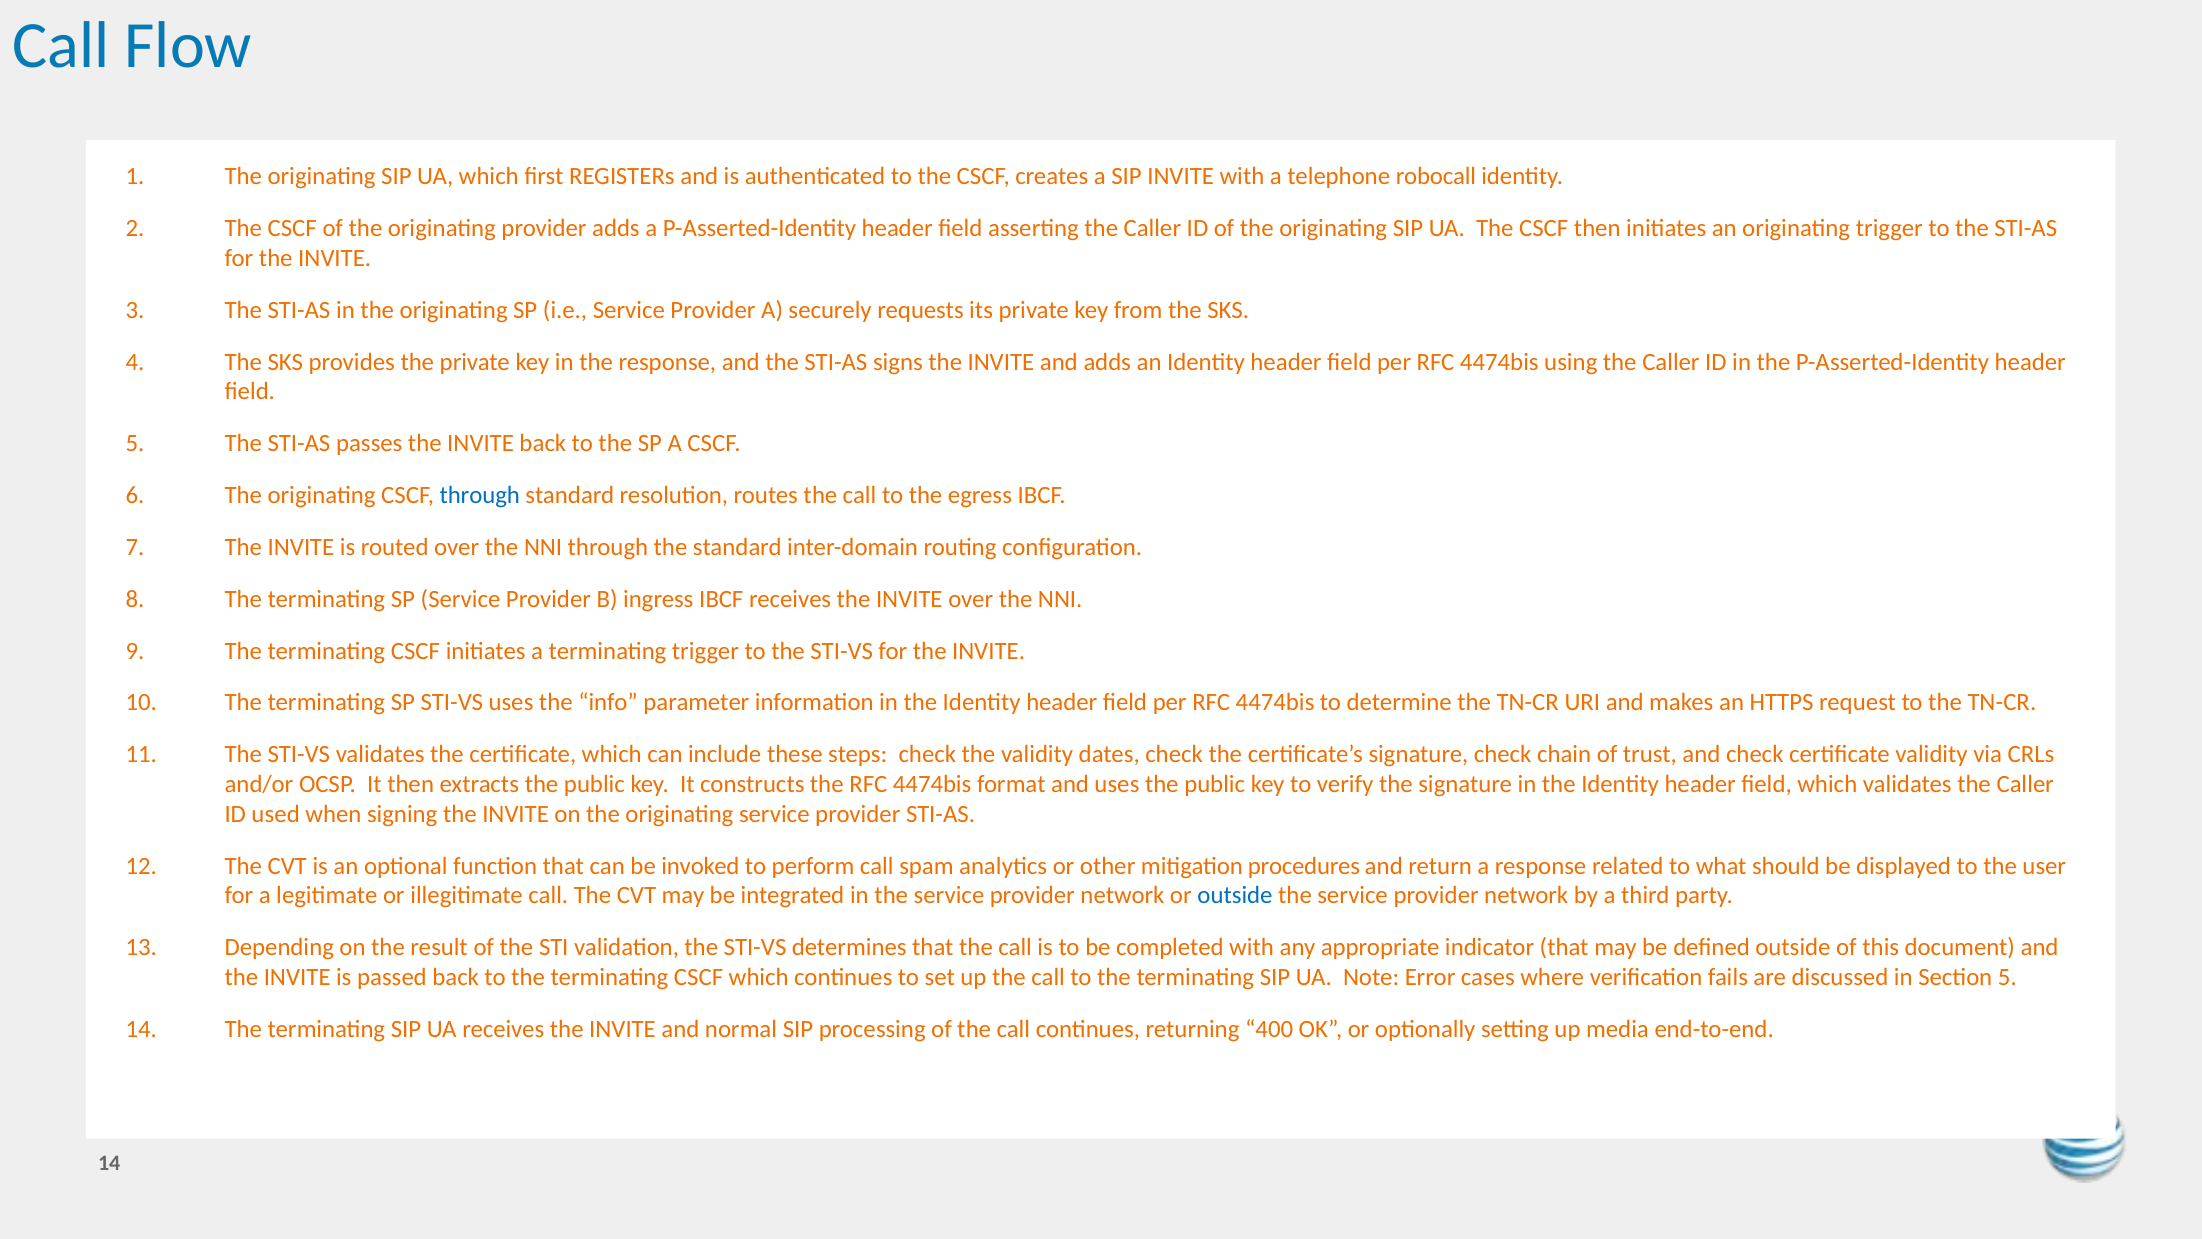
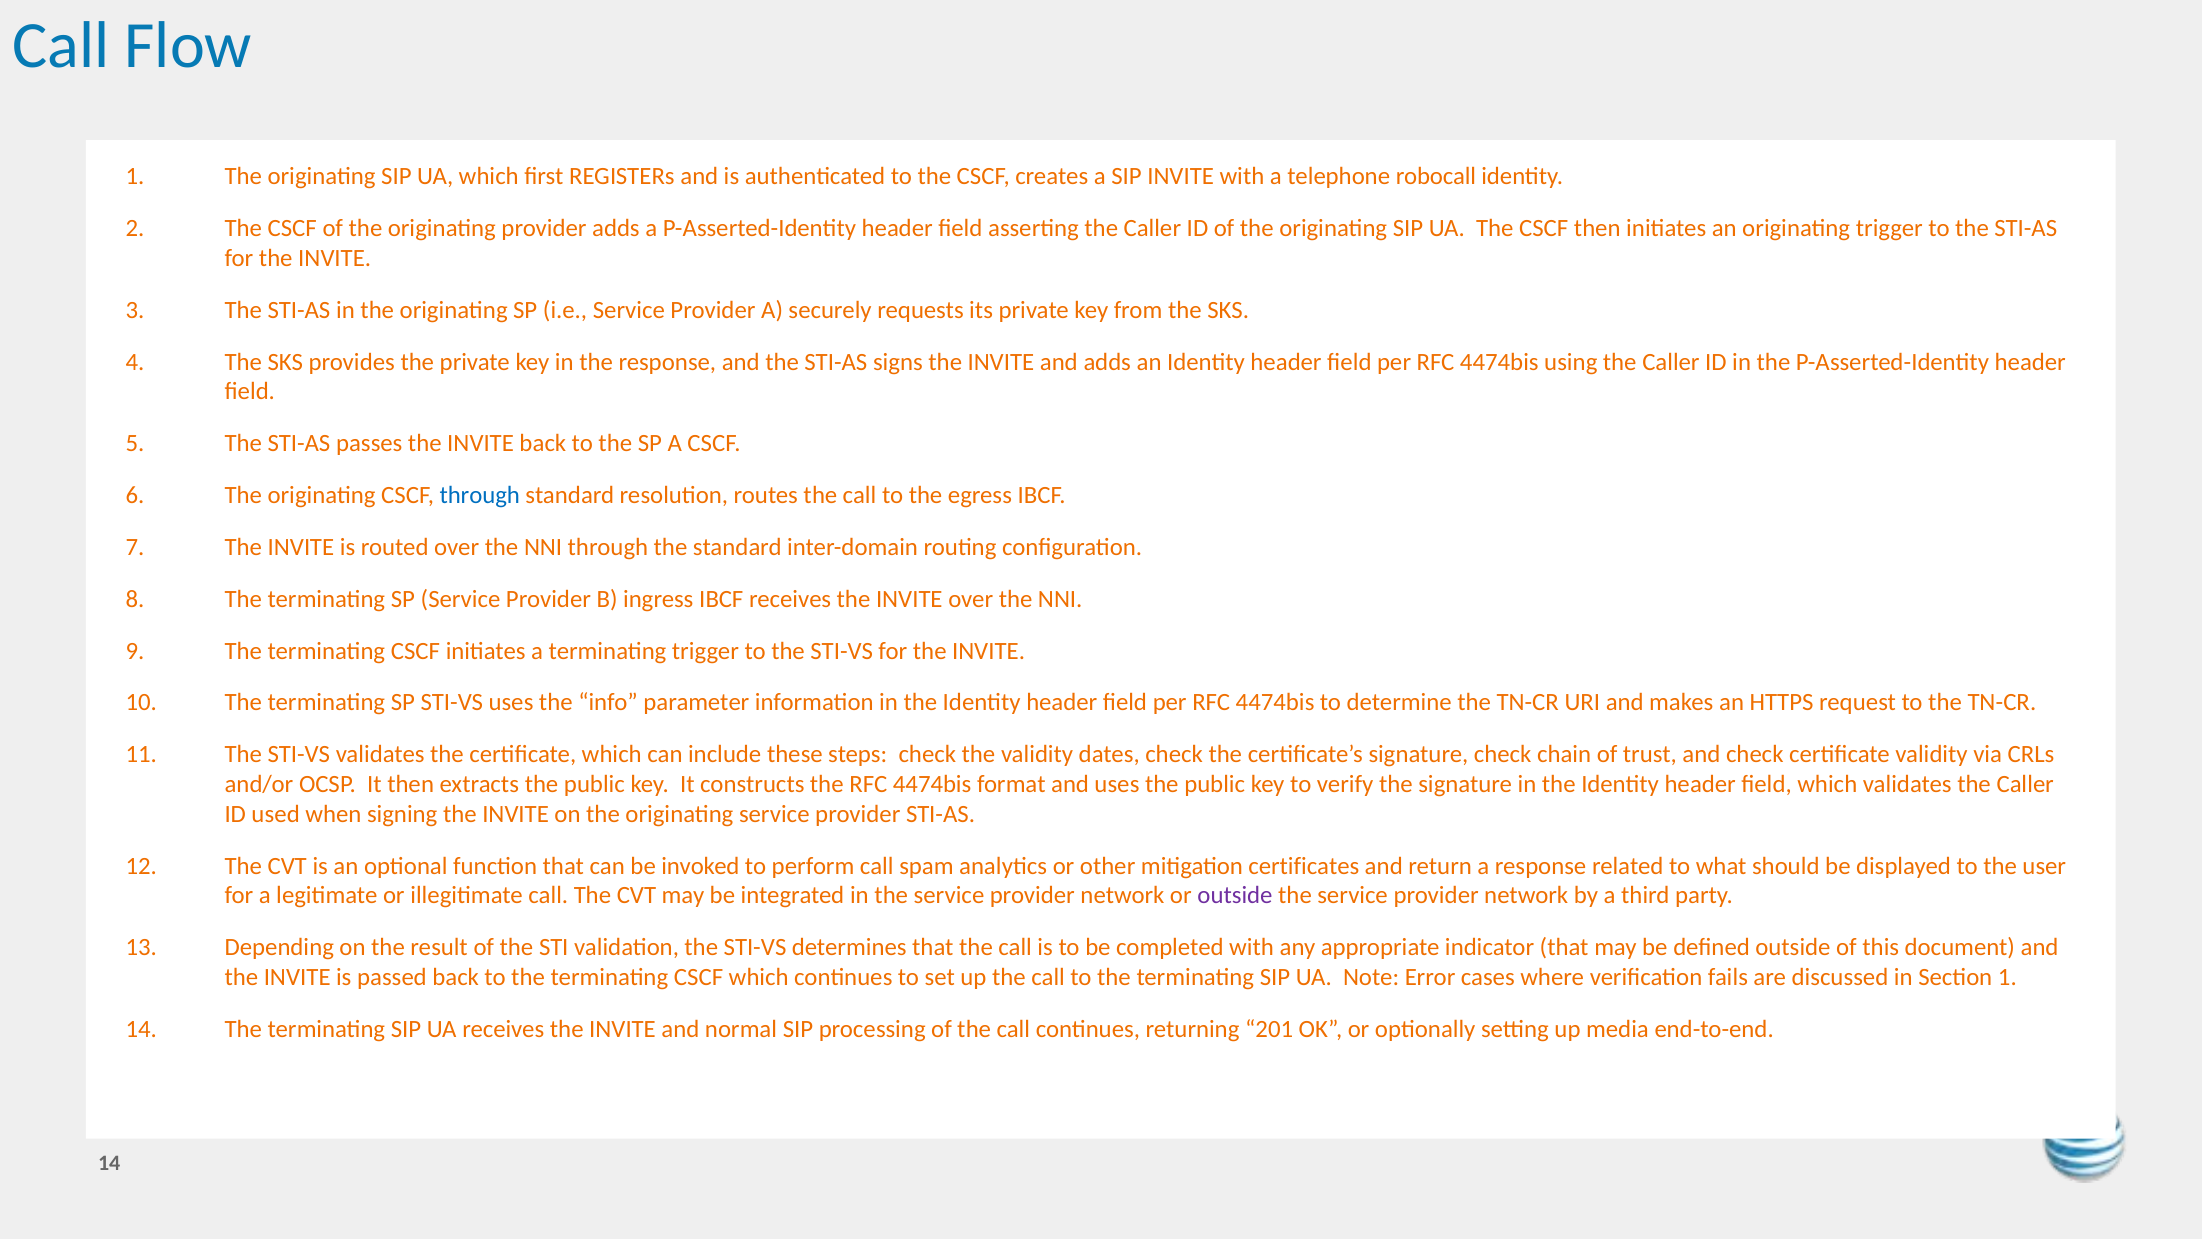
procedures: procedures -> certificates (1304, 866)
outside colour: blue -> purple (1235, 895)
Section 5: 5 -> 1 (2007, 977)
400: 400 -> 201 (1269, 1029)
